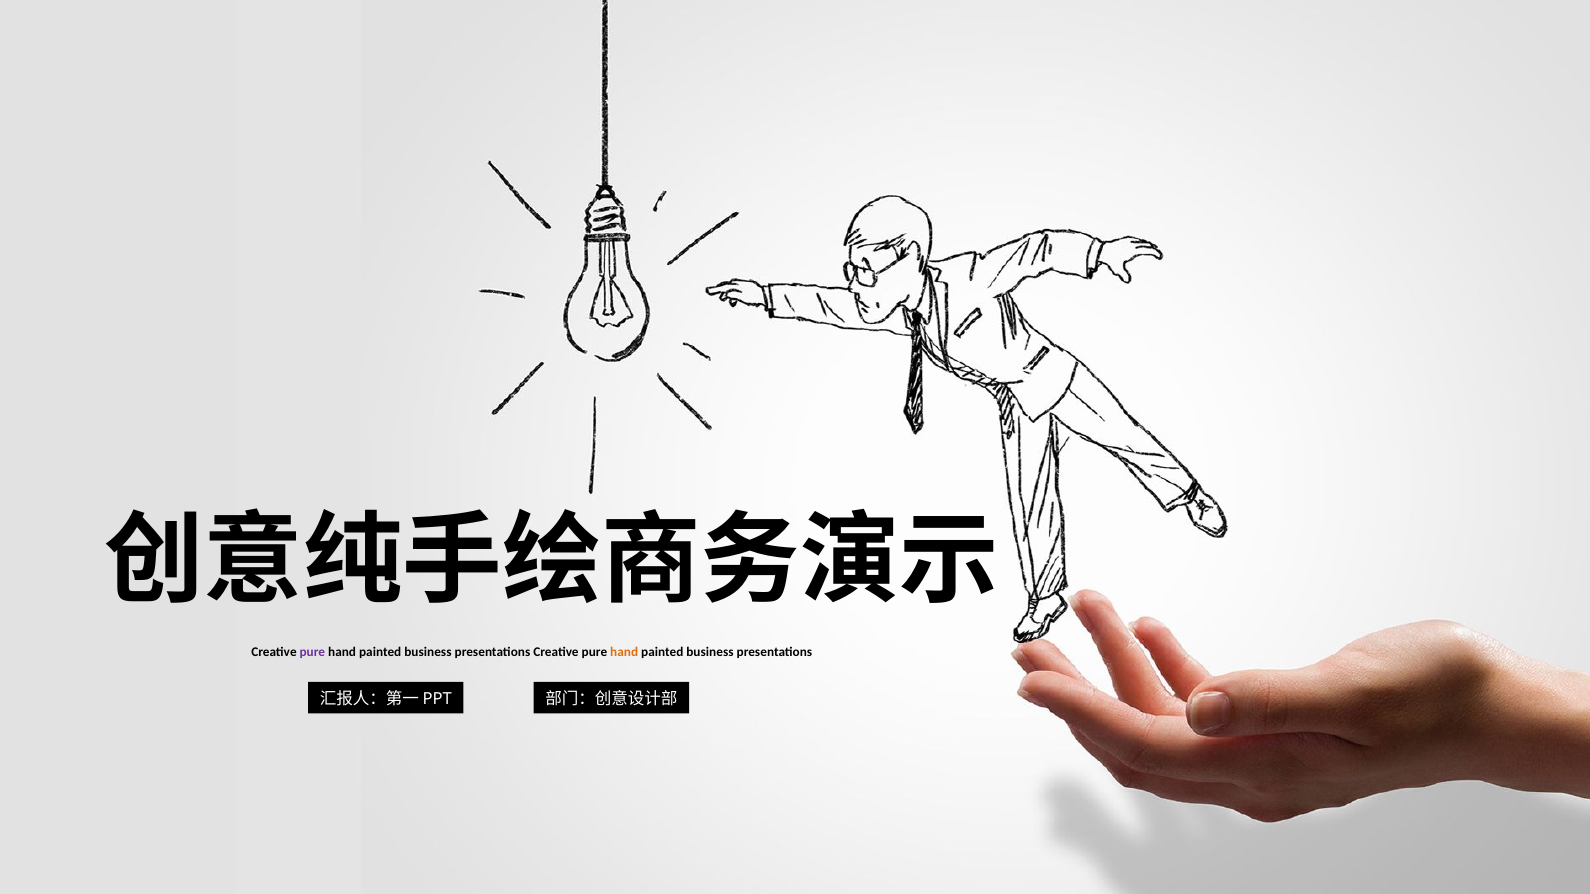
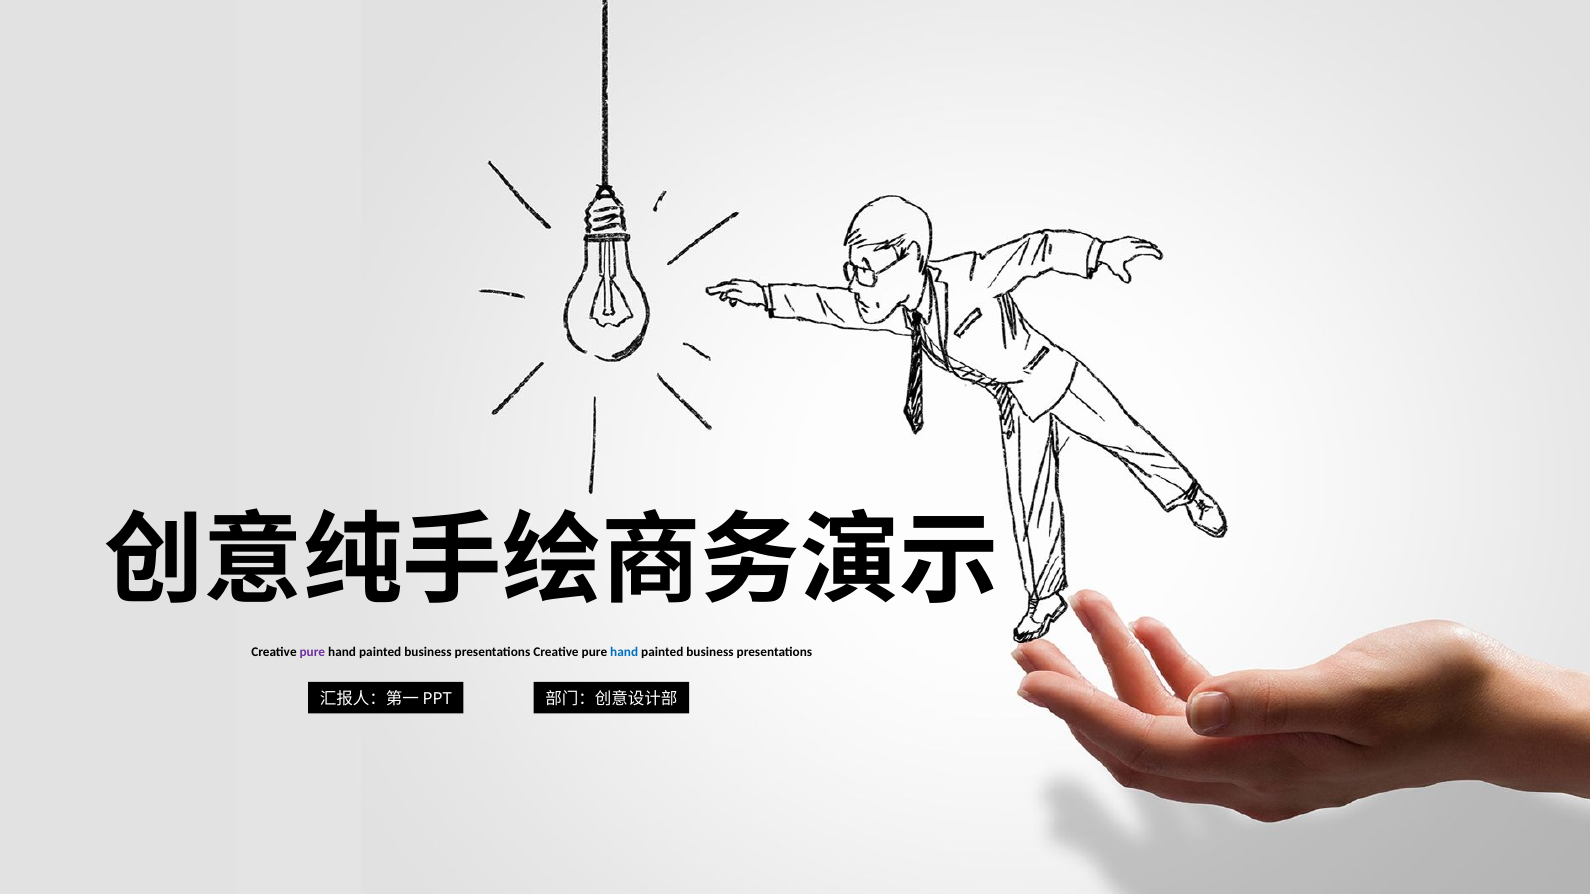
hand colour: orange -> blue (624, 653)
